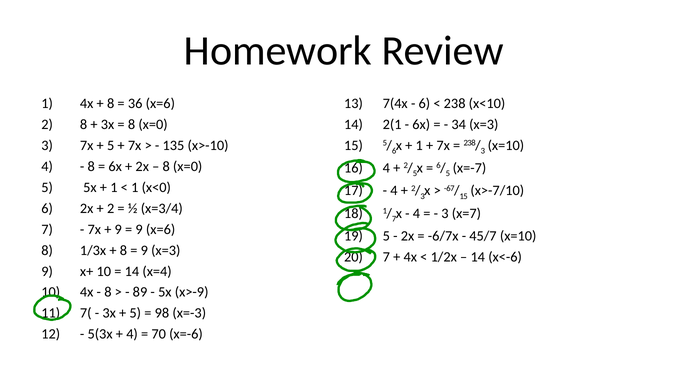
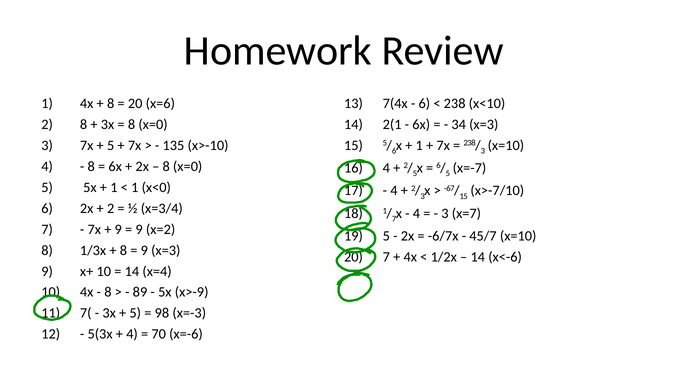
36: 36 -> 20 (135, 103)
9 x=6: x=6 -> x=2 (161, 229)
